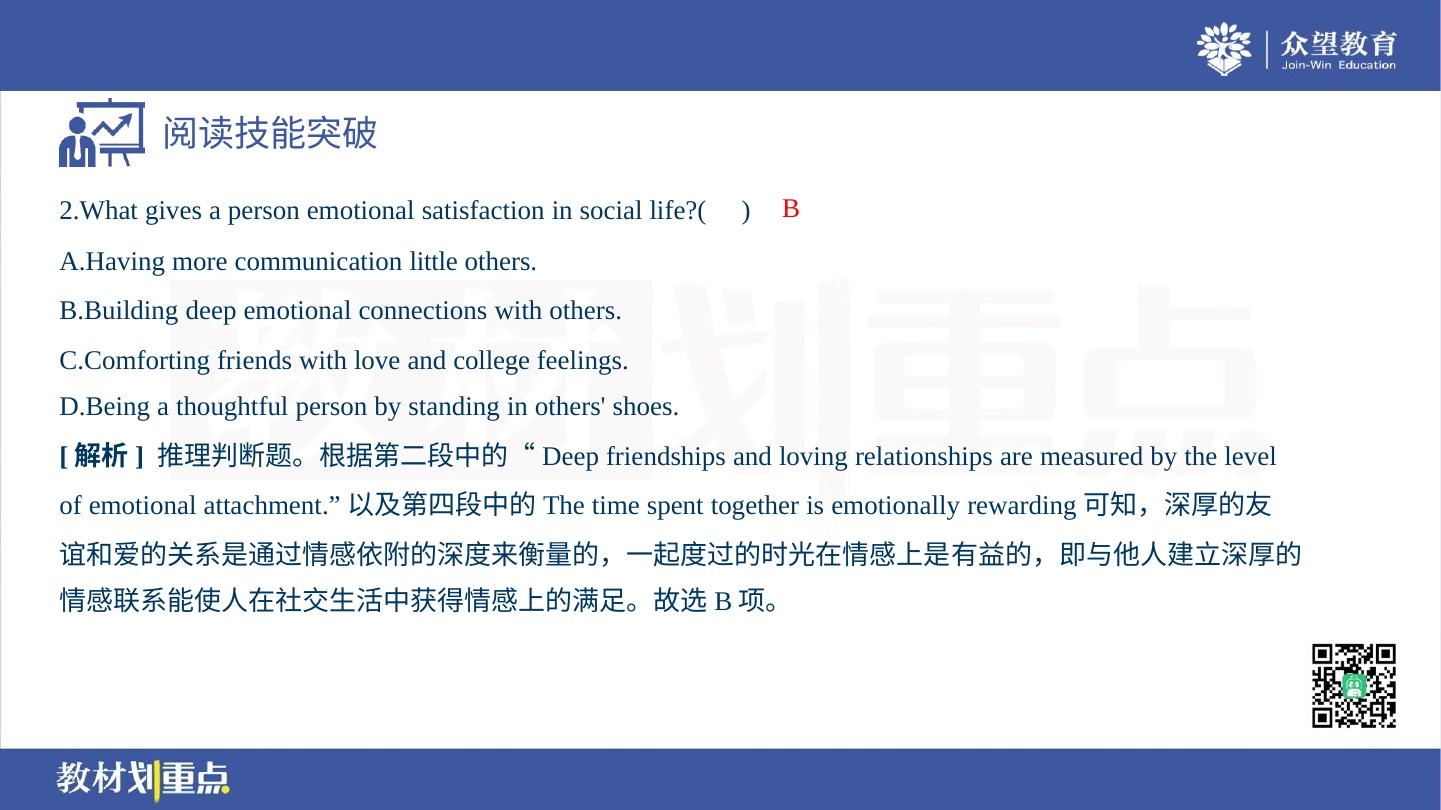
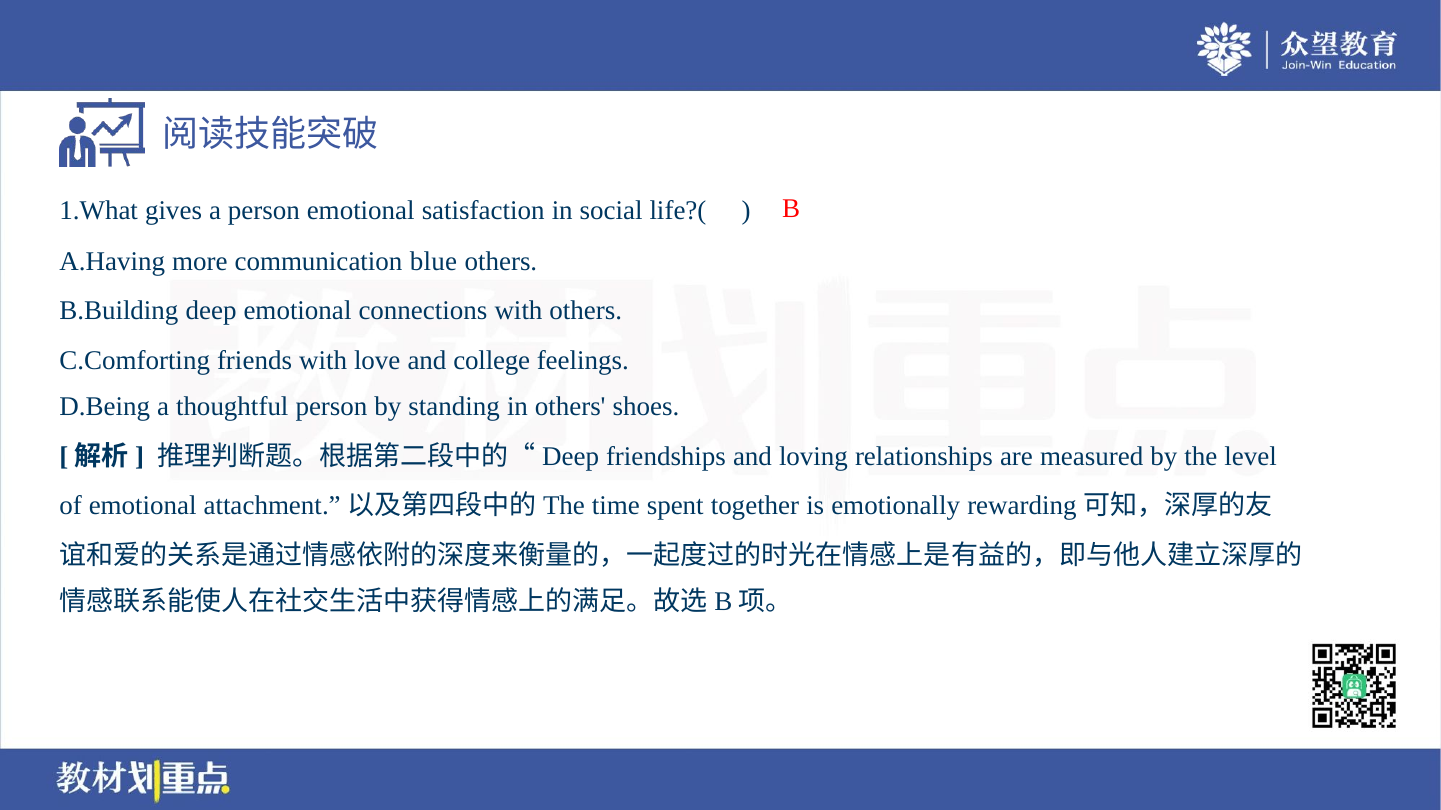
2.What: 2.What -> 1.What (99, 211)
little: little -> blue (434, 261)
